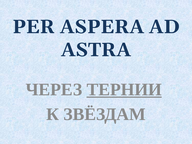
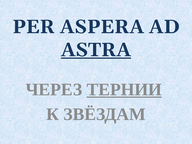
ASTRA underline: none -> present (96, 50)
